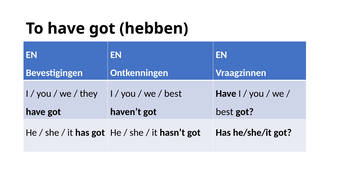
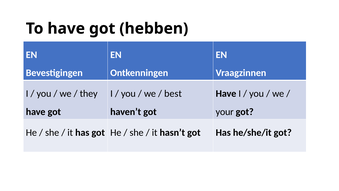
best: best -> your (225, 112)
